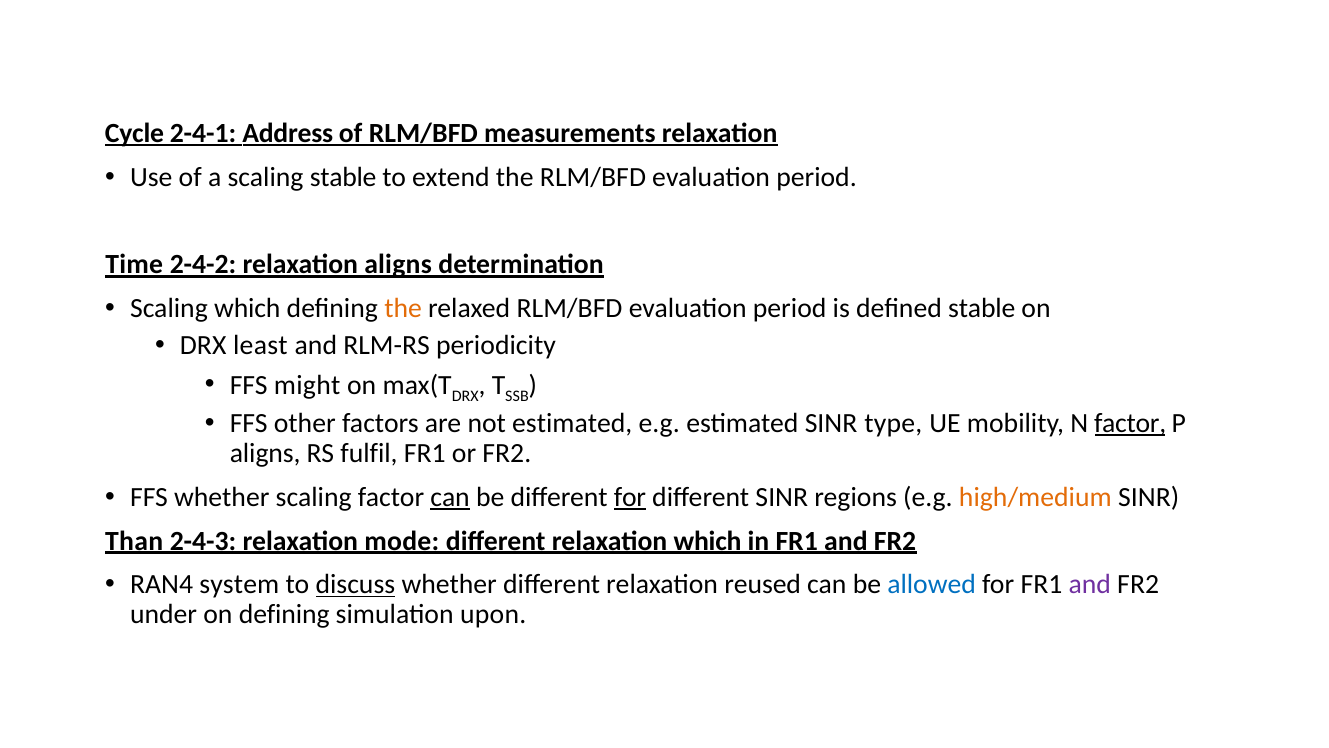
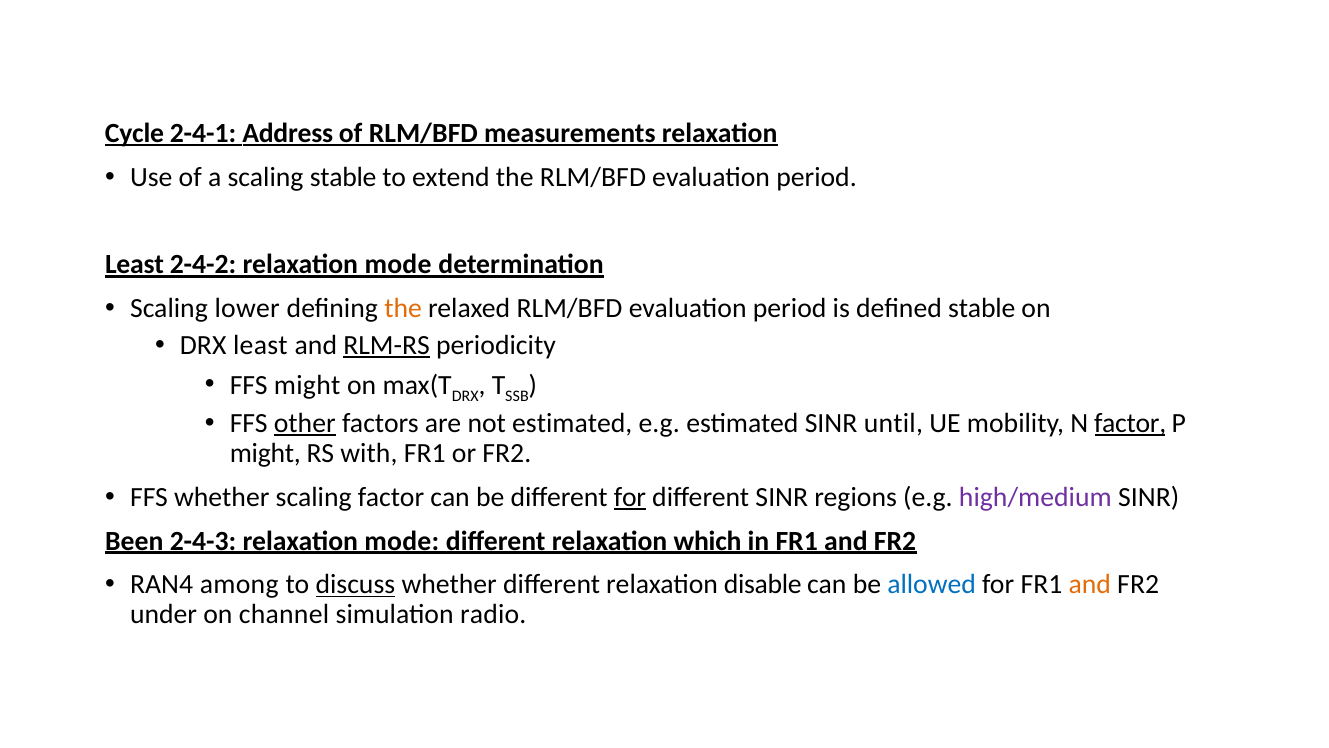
Time: Time -> Least (134, 265)
2-4-2 relaxation aligns: aligns -> mode (398, 265)
Scaling which: which -> lower (247, 308)
RLM-RS underline: none -> present (387, 345)
other underline: none -> present (305, 423)
type: type -> until (893, 423)
aligns: aligns -> might (265, 453)
fulfil: fulfil -> with (369, 453)
can underline: present -> none (450, 497)
high/medium colour: orange -> purple (1035, 497)
Than: Than -> Been (134, 541)
system: system -> among (239, 584)
reused: reused -> disable (763, 584)
and colour: purple -> orange (1090, 584)
on defining: defining -> channel (284, 614)
upon: upon -> radio (493, 614)
